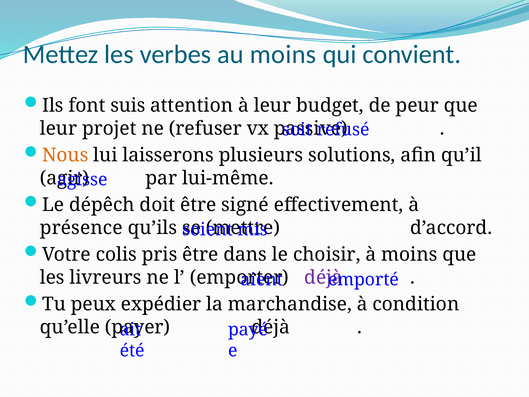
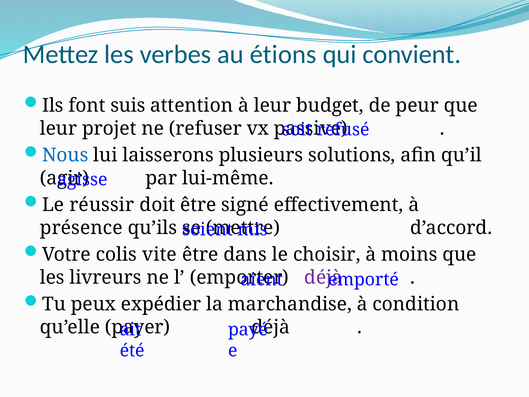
au moins: moins -> étions (283, 55)
Nous colour: orange -> blue (65, 155)
dépêch: dépêch -> réussir (102, 205)
pris: pris -> vite (159, 254)
